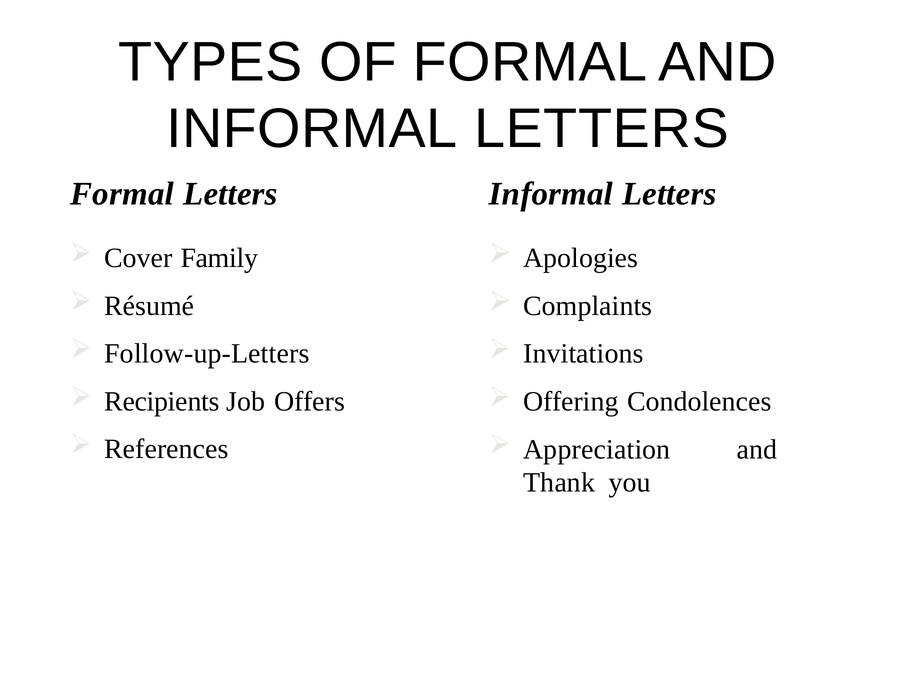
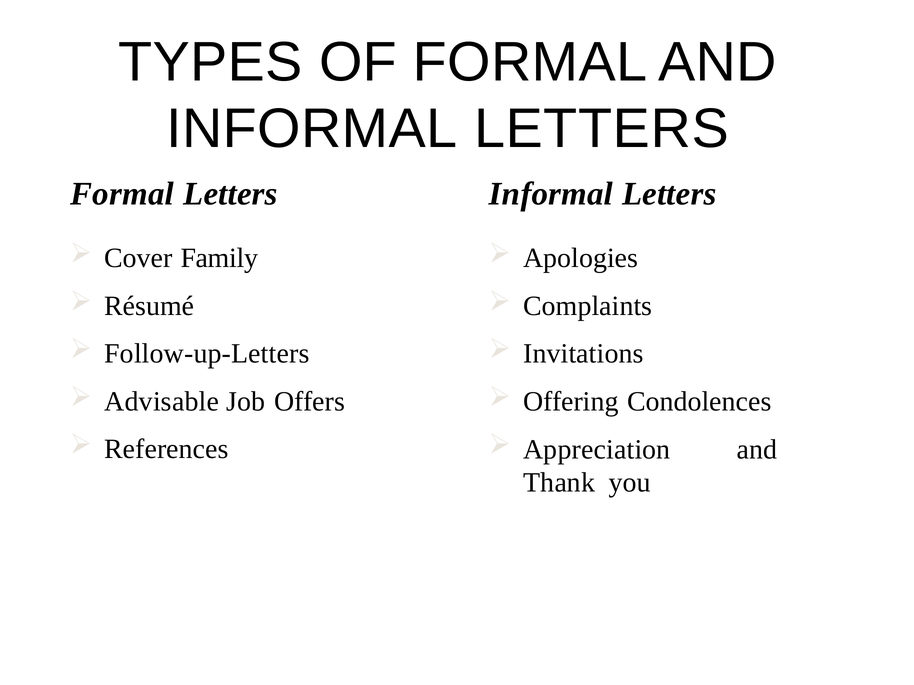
Recipients: Recipients -> Advisable (162, 402)
